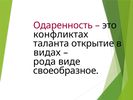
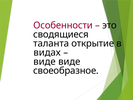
Одаренность: Одаренность -> Особенности (63, 25)
конфликтах: конфликтах -> сводящиеся (61, 34)
рода: рода -> виде (45, 61)
